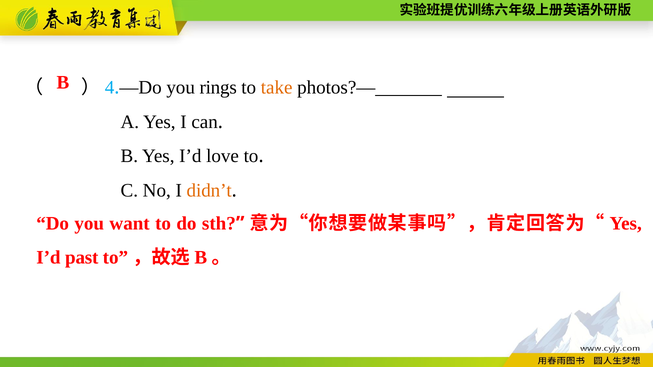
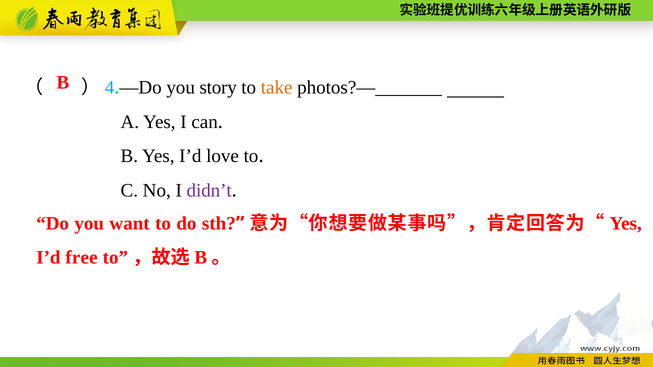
rings: rings -> story (218, 88)
didn’t colour: orange -> purple (209, 191)
past: past -> free (82, 258)
